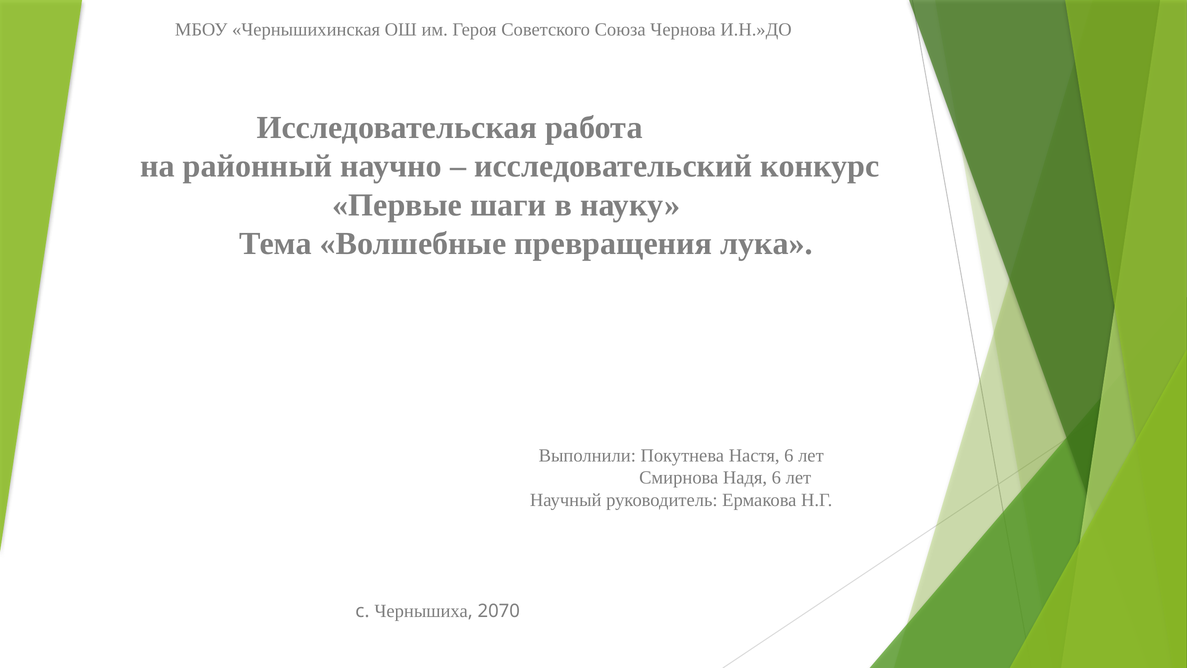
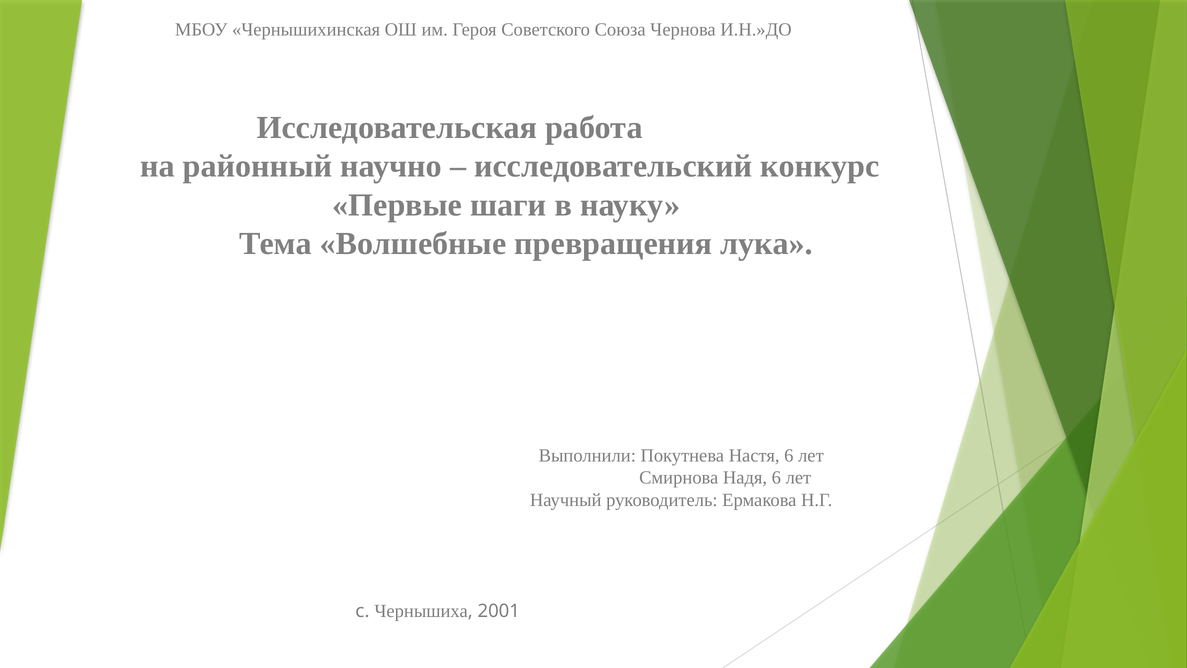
2070: 2070 -> 2001 (499, 611)
